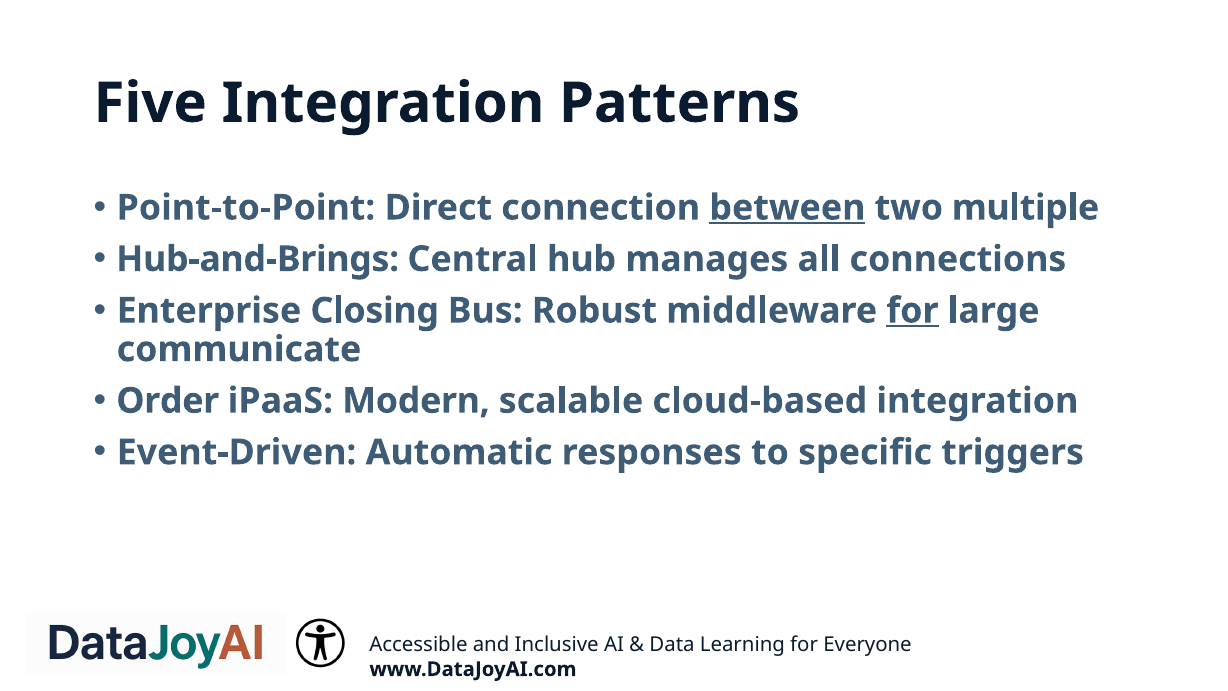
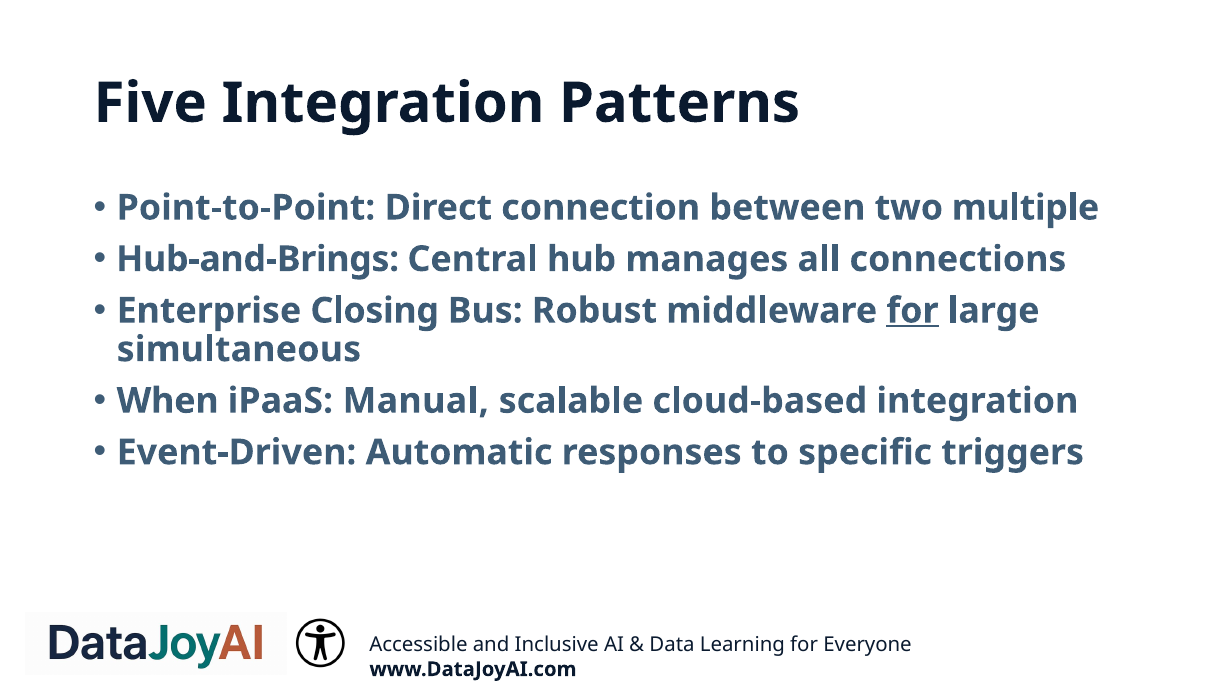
between underline: present -> none (787, 208)
communicate: communicate -> simultaneous (239, 349)
Order: Order -> When (168, 401)
Modern: Modern -> Manual (416, 401)
